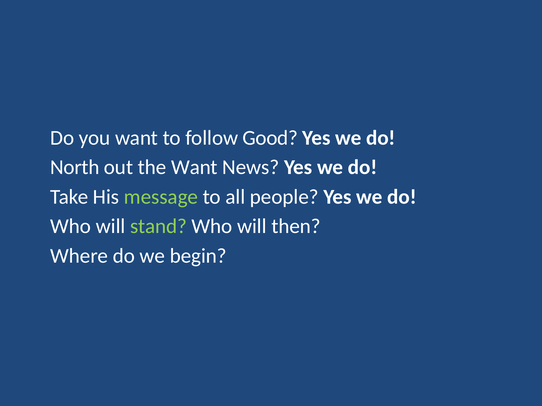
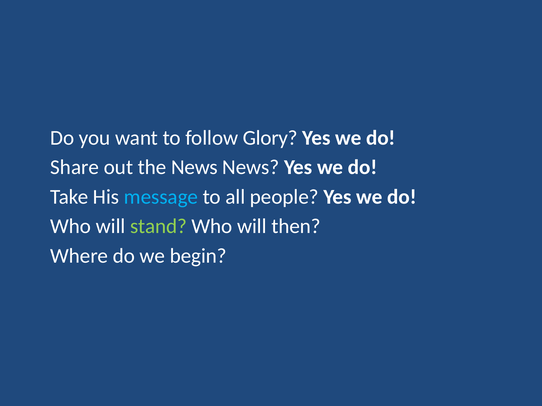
Good: Good -> Glory (270, 138)
North: North -> Share (75, 167)
the Want: Want -> News (194, 167)
message colour: light green -> light blue (161, 197)
